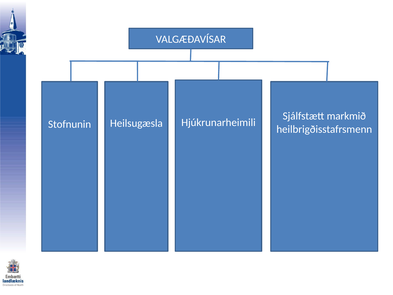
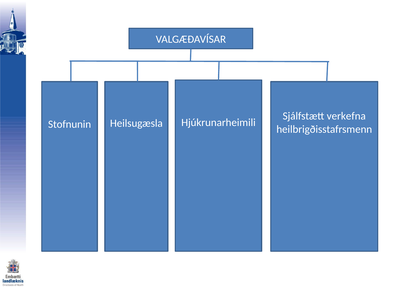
markmið: markmið -> verkefna (346, 116)
